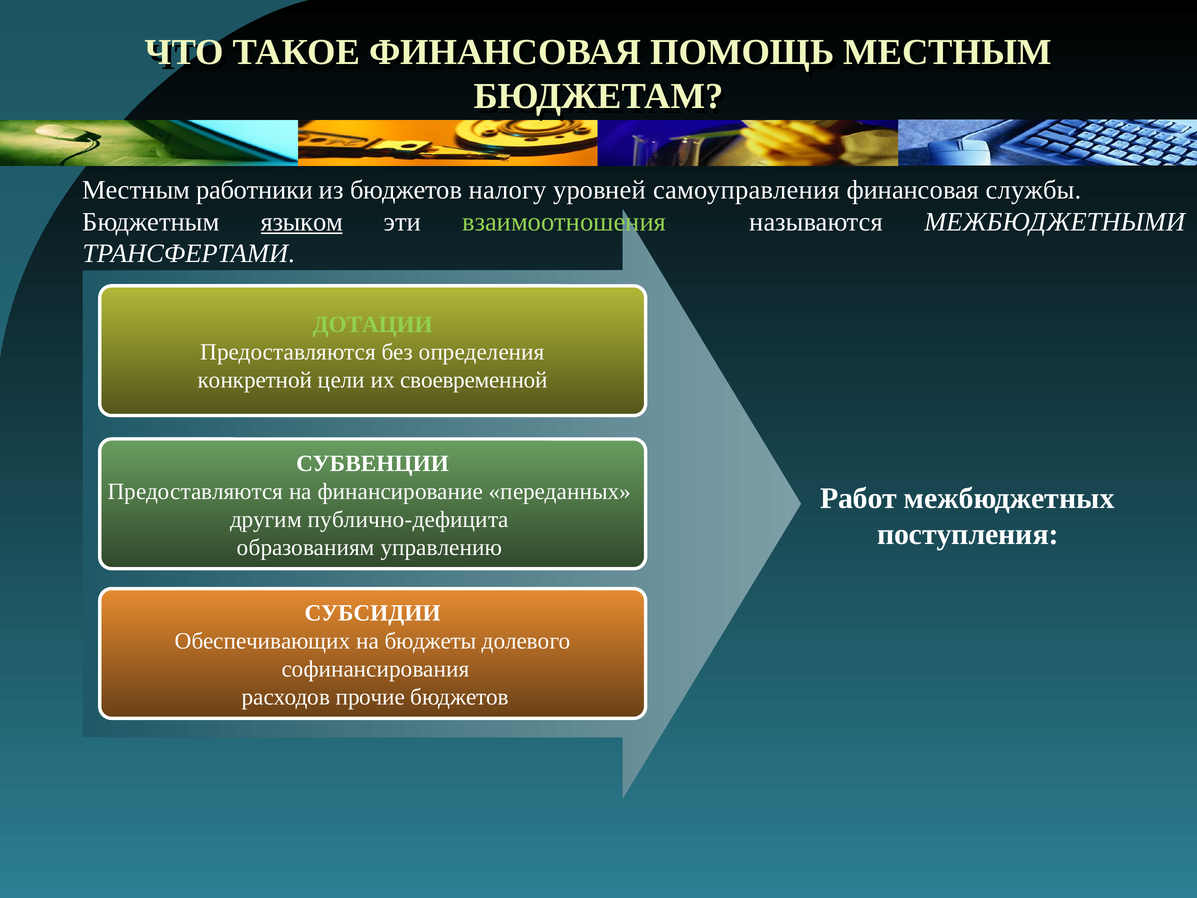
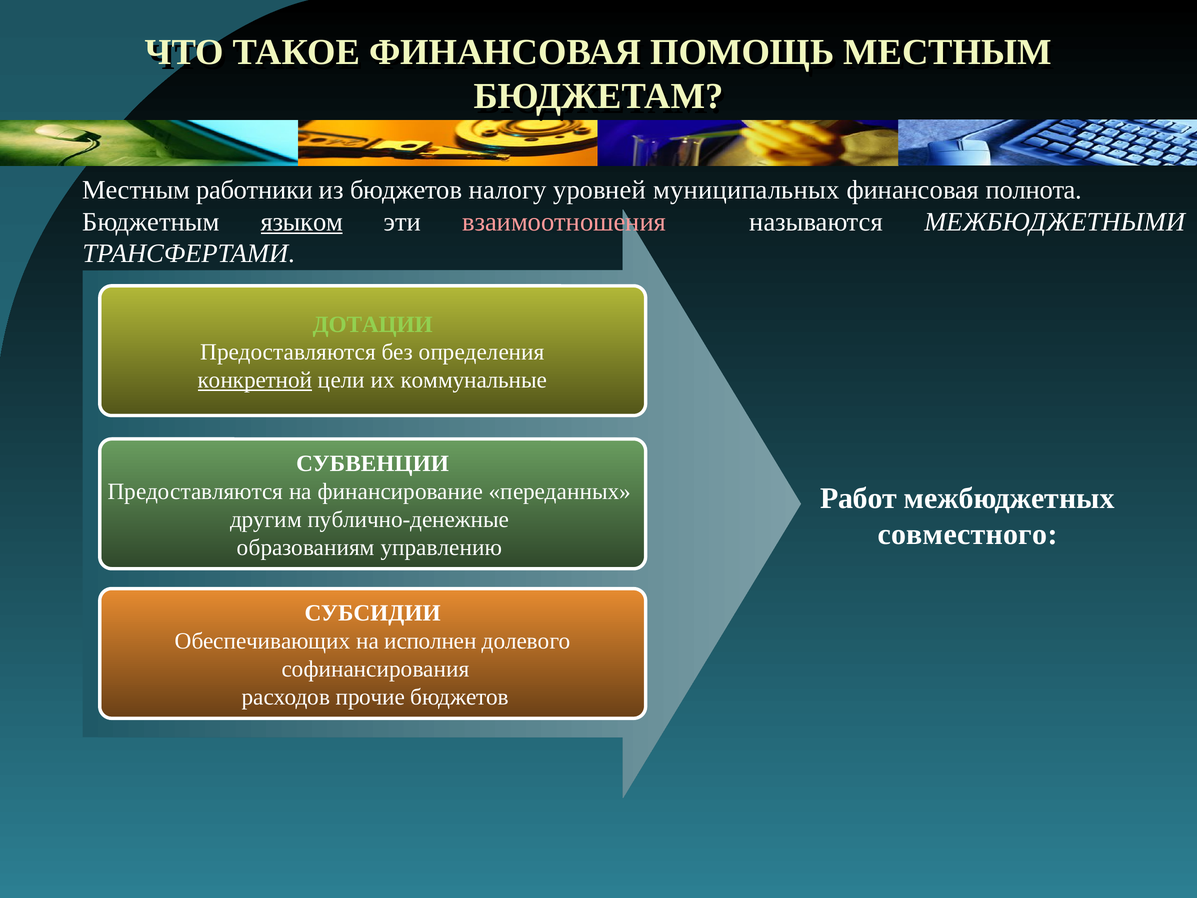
самоуправления: самоуправления -> муниципальных (746, 190)
службы: службы -> полнота (1034, 190)
взаимоотношения colour: light green -> pink (564, 222)
конкретной underline: none -> present (255, 380)
своевременной: своевременной -> коммунальные (474, 380)
публично-дефицита: публично-дефицита -> публично-денежные (408, 519)
поступления: поступления -> совместного (968, 534)
бюджеты: бюджеты -> исполнен (430, 641)
